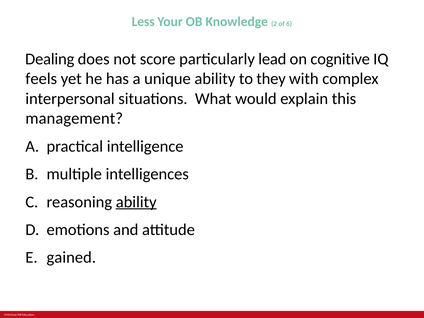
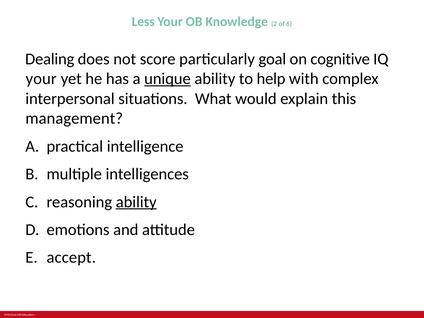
lead: lead -> goal (272, 59)
feels: feels -> your (41, 79)
unique underline: none -> present (167, 79)
they: they -> help (271, 79)
gained: gained -> accept (71, 258)
